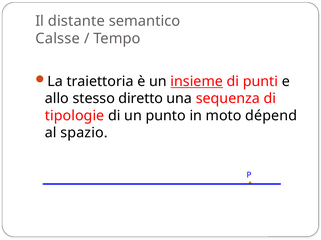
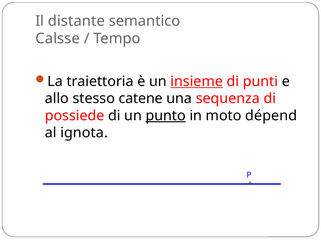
diretto: diretto -> catene (141, 99)
tipologie: tipologie -> possiede (75, 116)
punto underline: none -> present (166, 116)
spazio: spazio -> ignota (84, 133)
